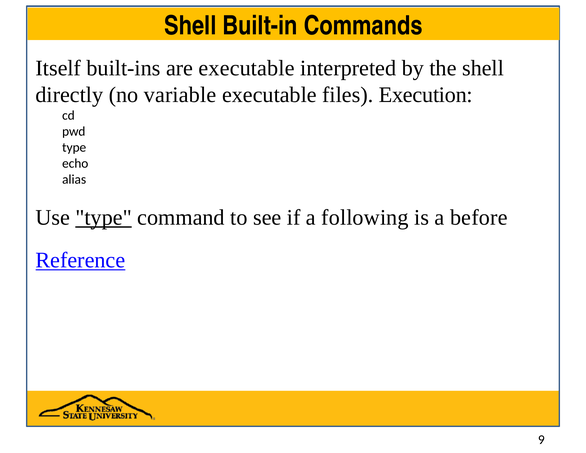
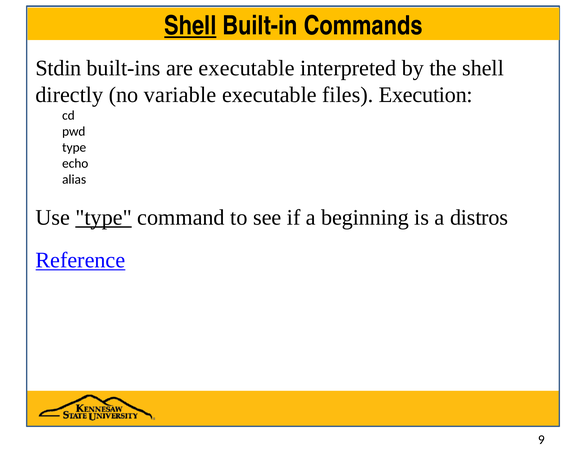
Shell underline: none -> present (190, 26)
Itself: Itself -> Stdin (58, 68)
following: following -> beginning (365, 217)
before: before -> distros (479, 217)
